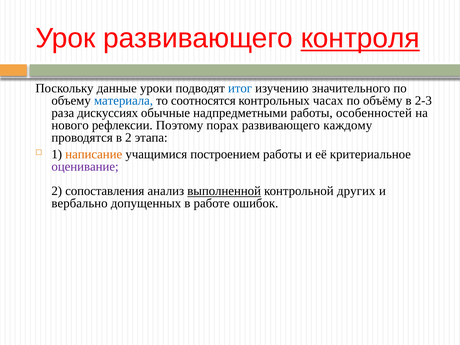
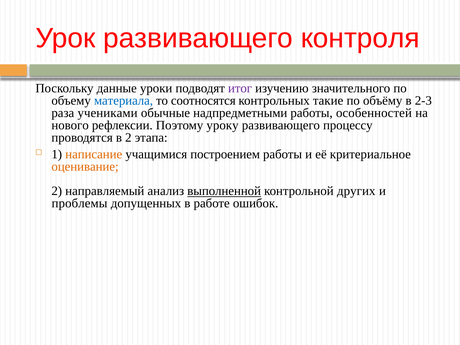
контроля underline: present -> none (360, 38)
итог colour: blue -> purple (240, 88)
часах: часах -> такие (328, 101)
дискуссиях: дискуссиях -> учениками (108, 113)
порах: порах -> уроку (223, 125)
каждому: каждому -> процессу (348, 125)
оценивание colour: purple -> orange (85, 167)
сопоставления: сопоставления -> направляемый (105, 191)
вербально: вербально -> проблемы (80, 203)
